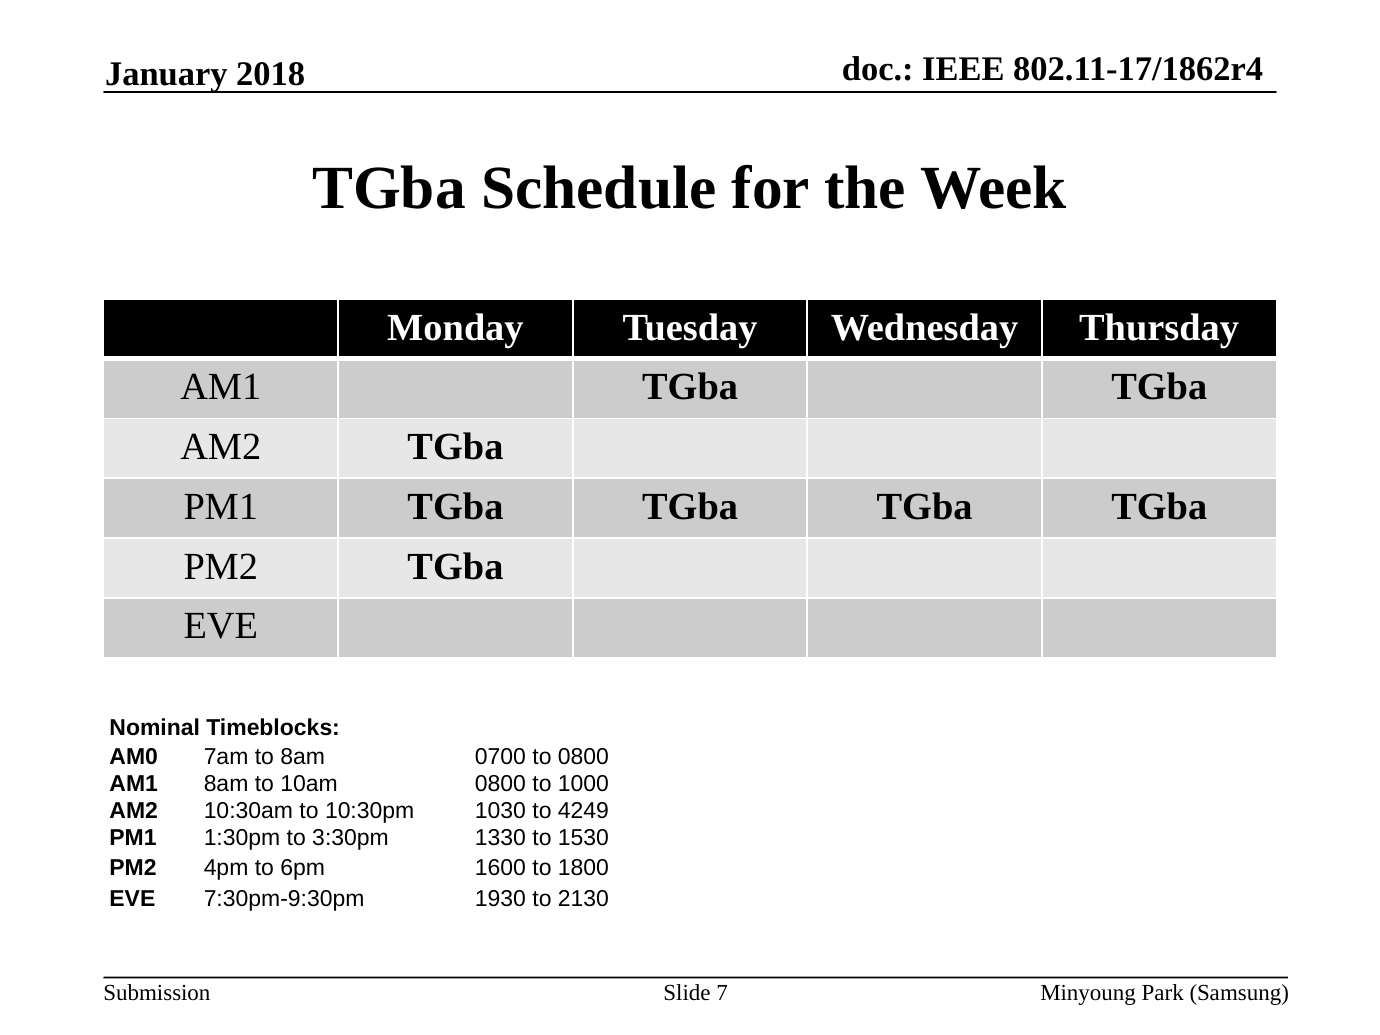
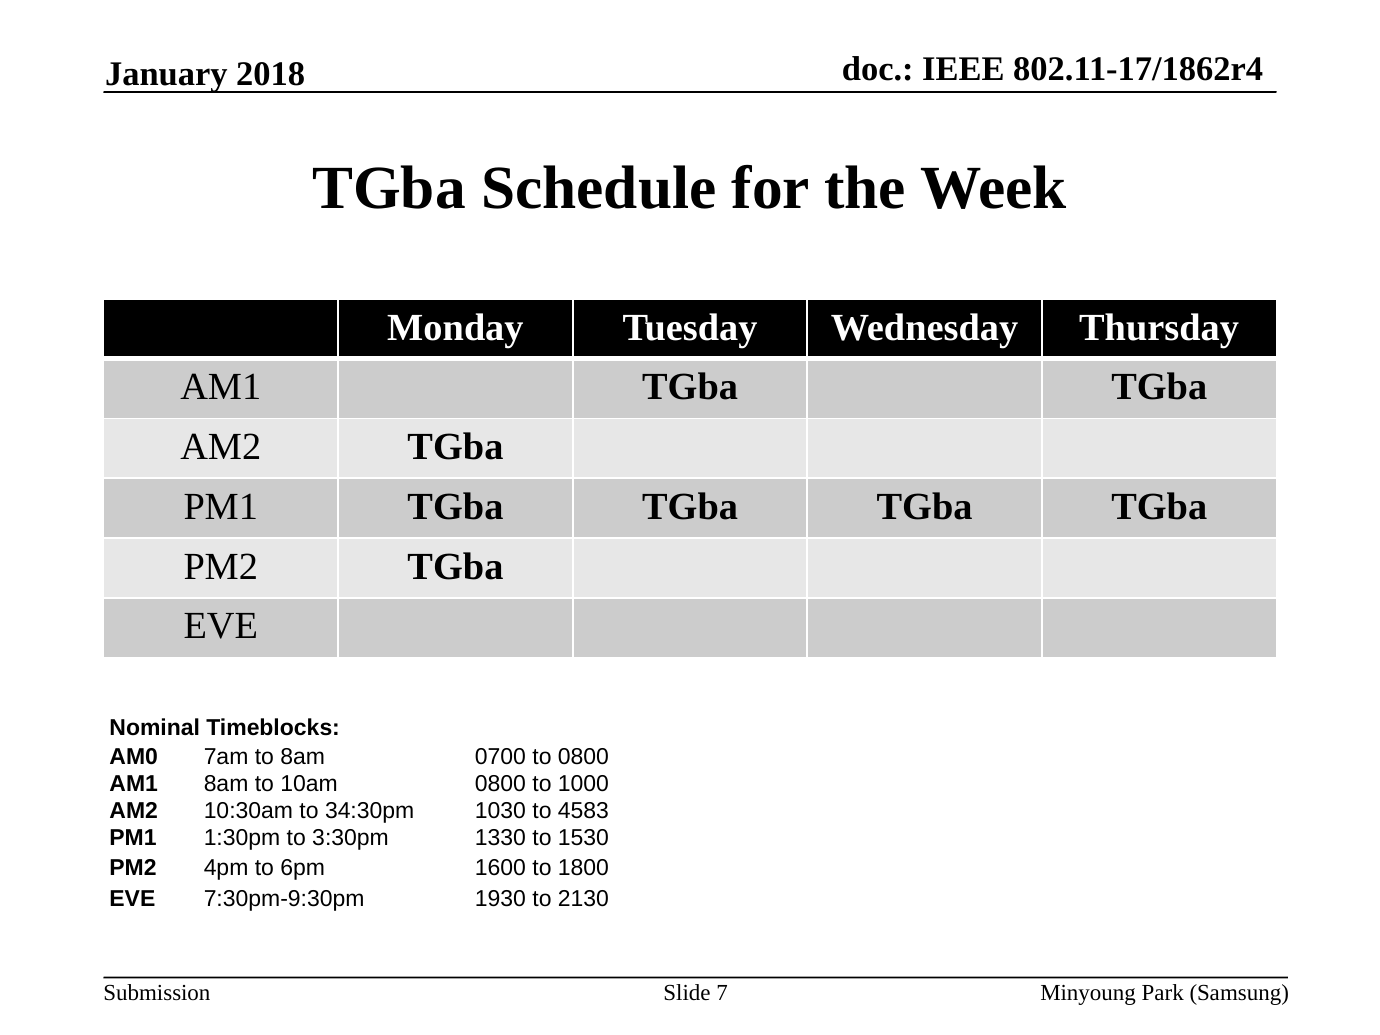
10:30pm: 10:30pm -> 34:30pm (370, 811)
4249: 4249 -> 4583 (583, 811)
